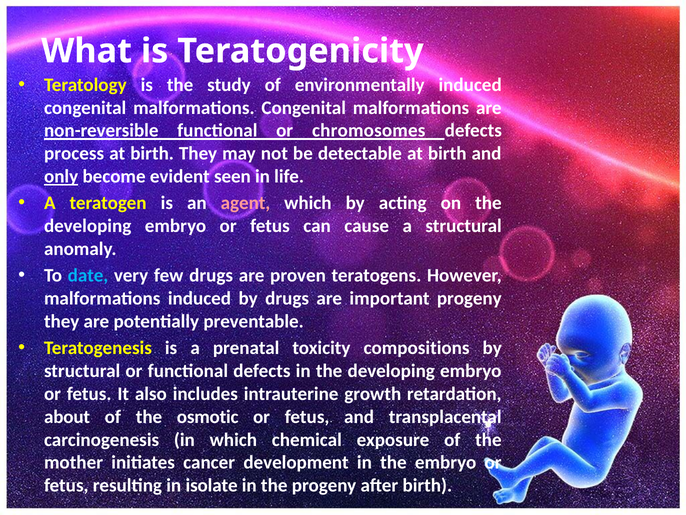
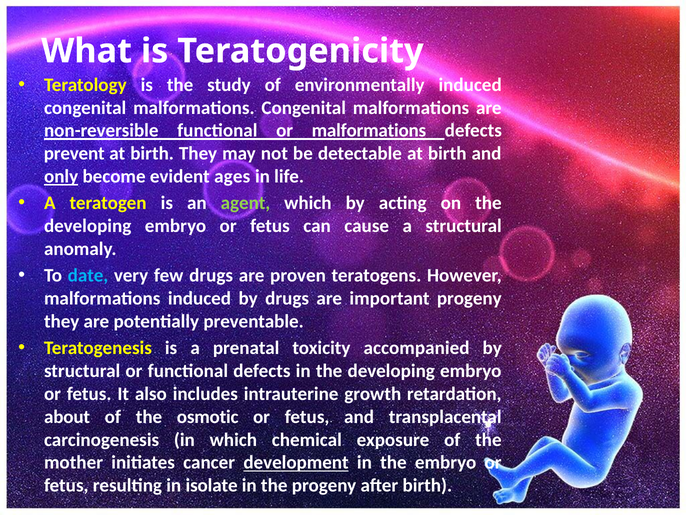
or chromosomes: chromosomes -> malformations (369, 131)
process: process -> prevent (74, 153)
seen: seen -> ages (232, 176)
agent colour: pink -> light green (245, 203)
compositions: compositions -> accompanied (417, 348)
development underline: none -> present (296, 462)
